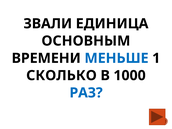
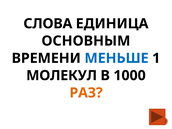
ЗВАЛИ: ЗВАЛИ -> СЛОВА (48, 24)
СКОЛЬКО: СКОЛЬКО -> МОЛЕКУЛ (62, 76)
РАЗ colour: blue -> orange (86, 93)
